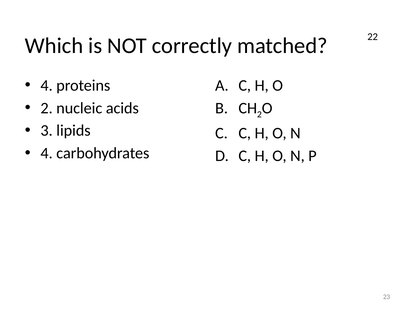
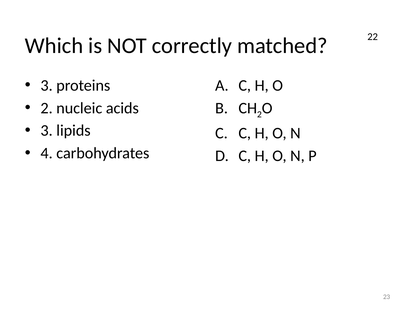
4: 4 -> 3 (47, 86)
